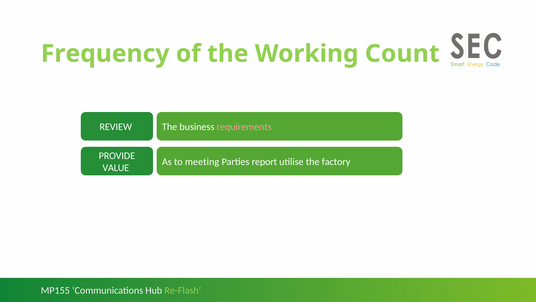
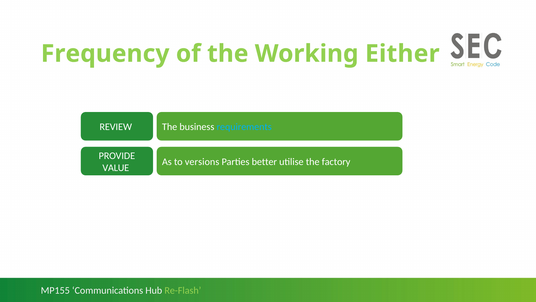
Count: Count -> Either (402, 54)
requirements colour: pink -> light blue (244, 127)
meeting: meeting -> versions (202, 161)
report: report -> better (264, 161)
